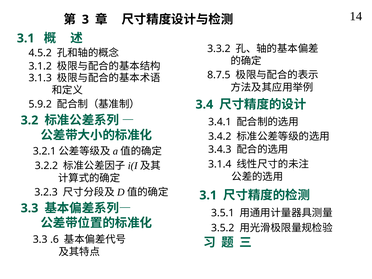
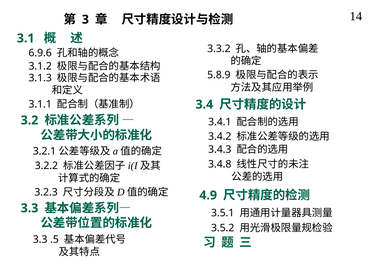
4.5.2: 4.5.2 -> 6.9.6 (40, 53)
8.7.5: 8.7.5 -> 5.8.9 (219, 75)
5.9.2: 5.9.2 -> 3.1.1 (40, 104)
3.1.4: 3.1.4 -> 3.4.8 (220, 164)
3.1: 3.1 -> 4.9 (208, 195)
.6: .6 -> .5 (54, 240)
